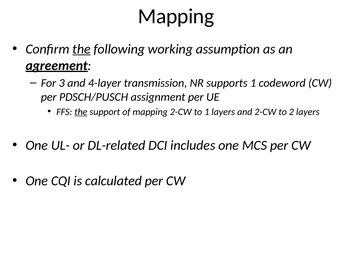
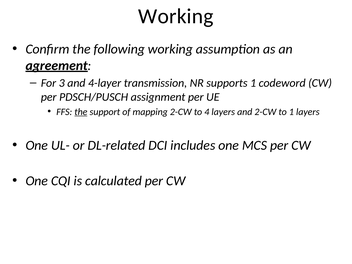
Mapping: Mapping -> Working (176, 16)
the underline: present -> none (82, 49)
to 1: 1 -> 4 (207, 112)
to 2: 2 -> 1 (291, 112)
